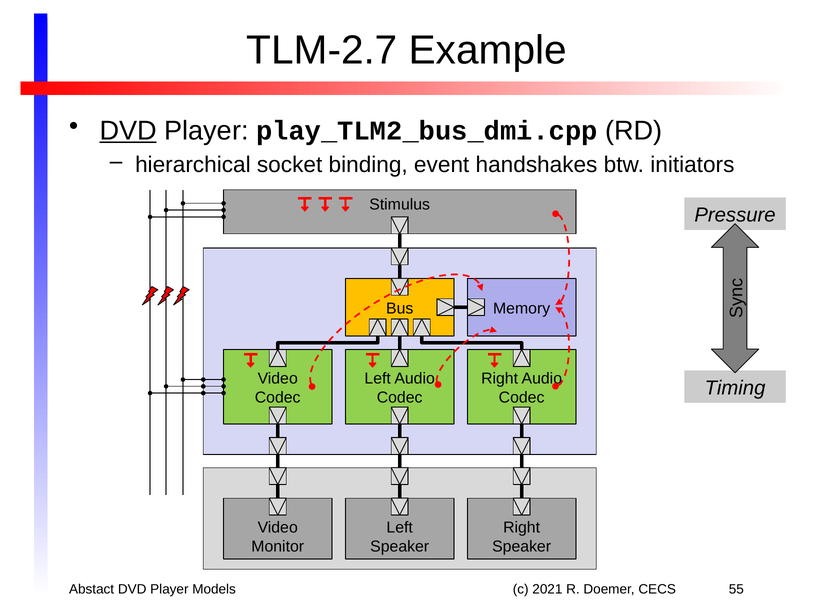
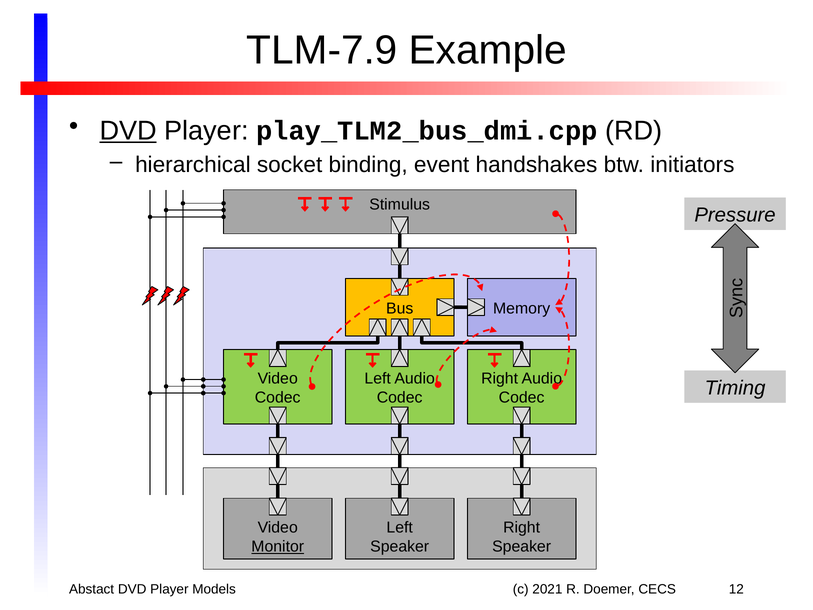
TLM-2.7: TLM-2.7 -> TLM-7.9 (322, 50)
Monitor underline: none -> present (278, 547)
55: 55 -> 12 (736, 589)
